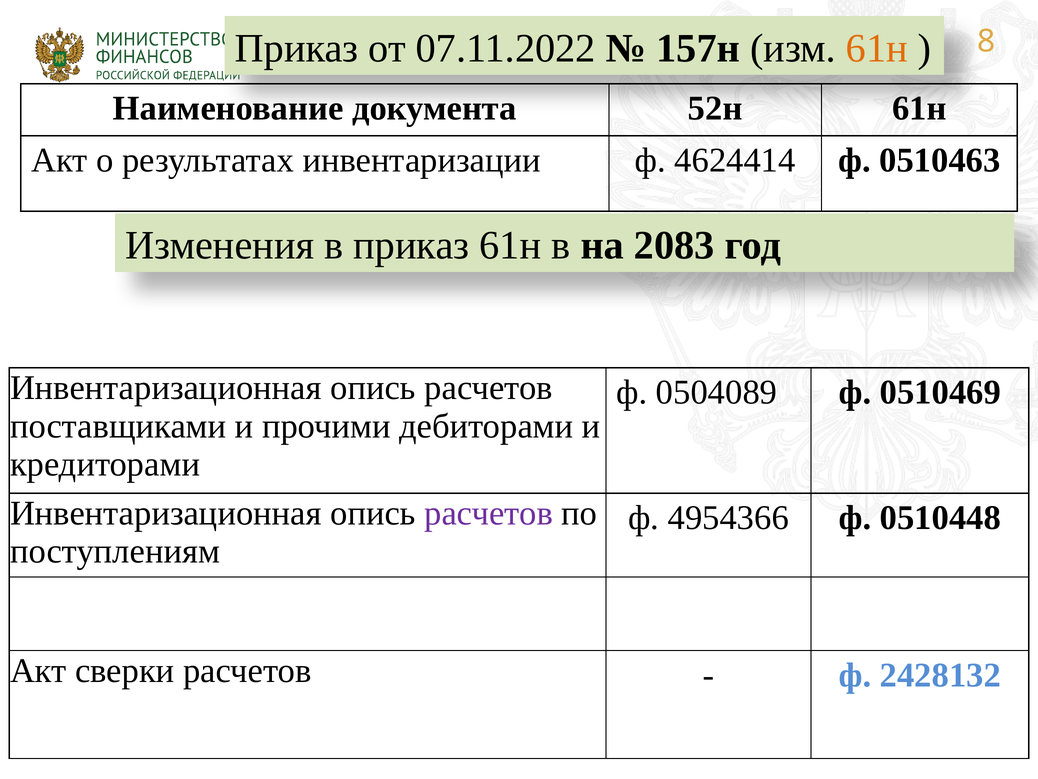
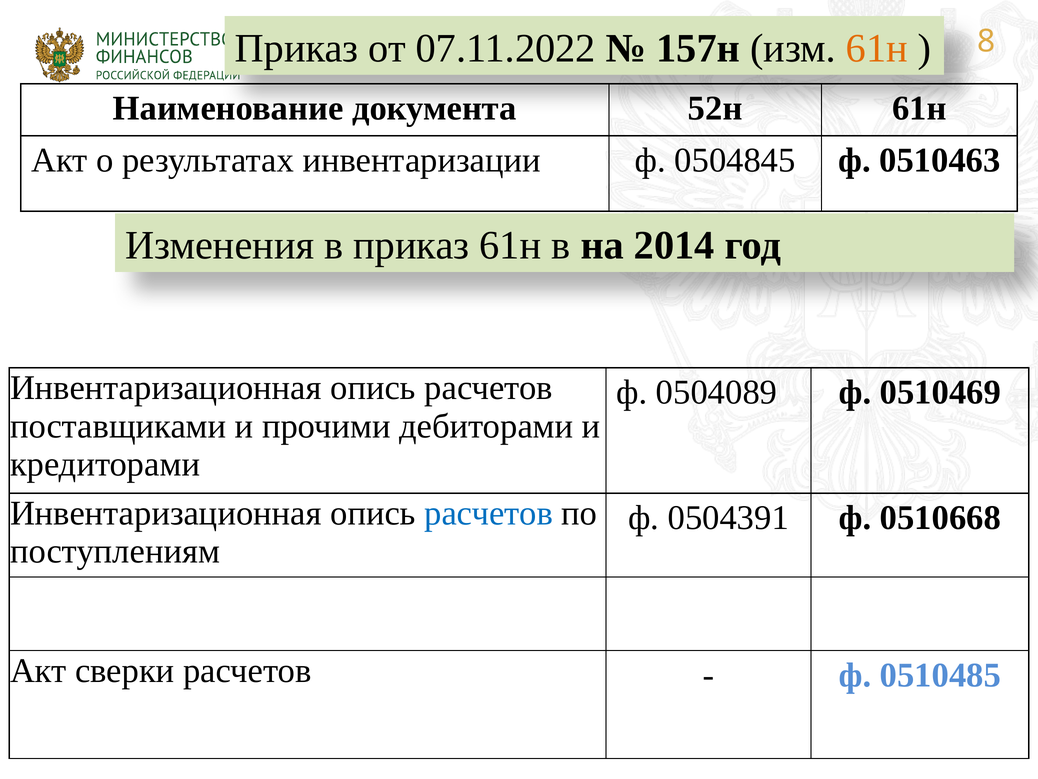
4624414: 4624414 -> 0504845 (735, 160)
2083: 2083 -> 2014 (674, 245)
расчетов colour: purple -> blue (489, 513)
4954366: 4954366 -> 0504391 (728, 517)
0510448: 0510448 -> 0510668 (940, 517)
2428132: 2428132 -> 0510485 (940, 675)
